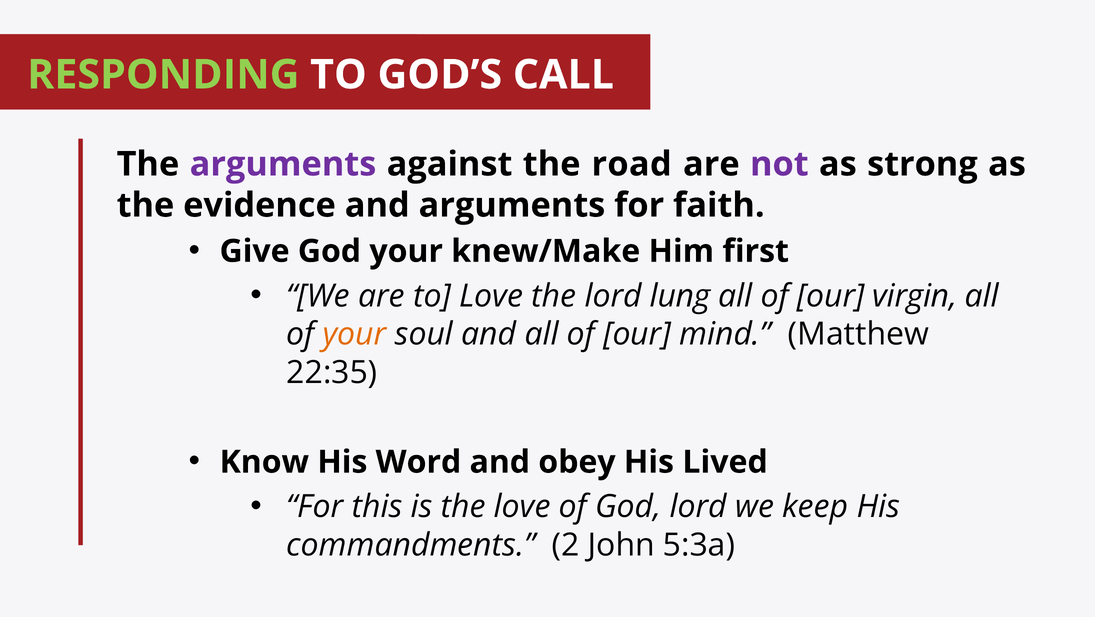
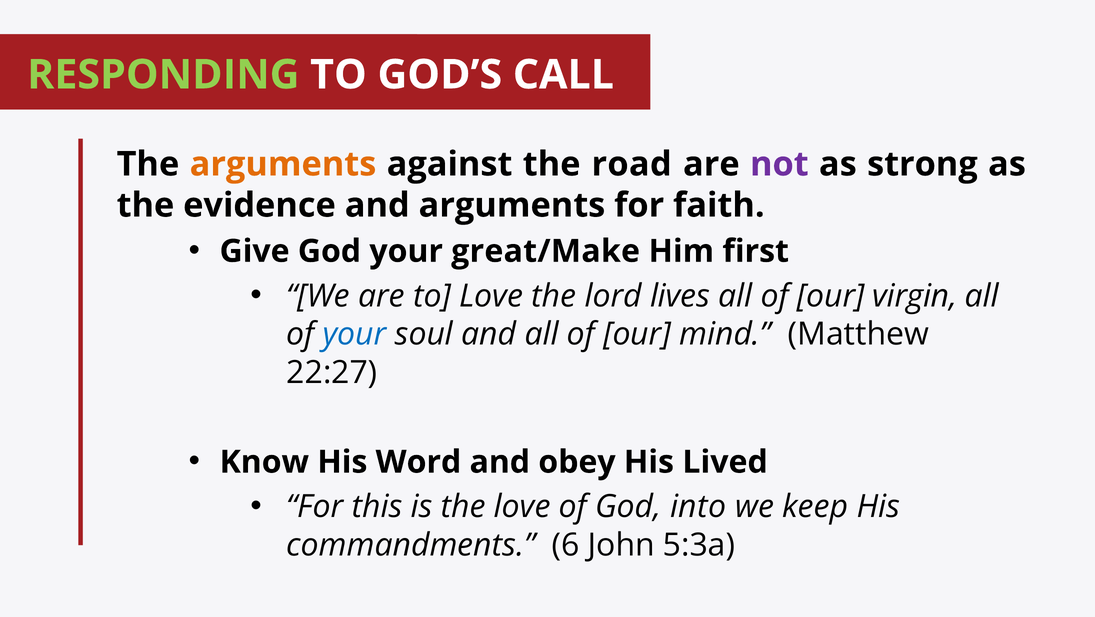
arguments colour: purple -> orange (283, 164)
knew/Make: knew/Make -> great/Make (546, 251)
lung: lung -> lives (680, 296)
your colour: orange -> blue (355, 335)
22:35: 22:35 -> 22:27 (332, 373)
God lord: lord -> into (698, 507)
commandments 2: 2 -> 6 (566, 546)
